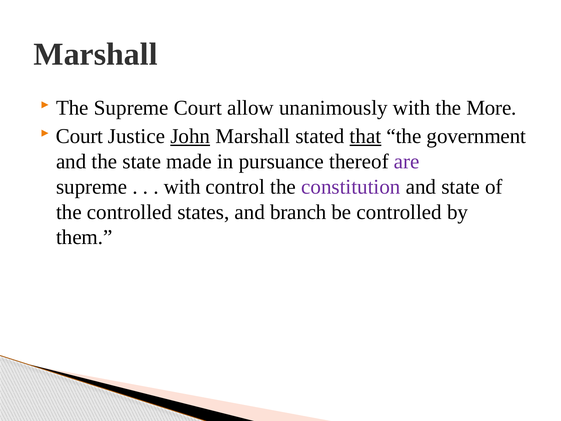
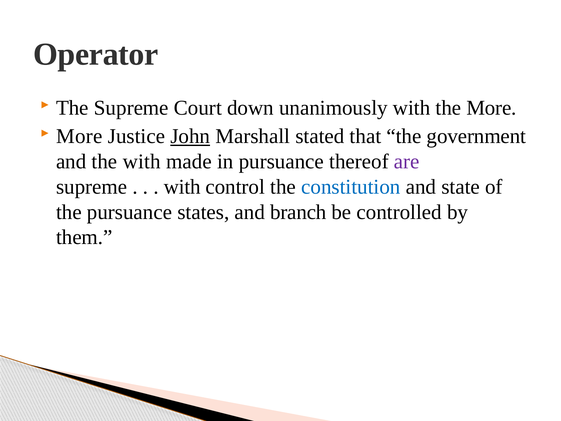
Marshall: Marshall -> Operator (96, 54)
allow: allow -> down (250, 108)
Court: Court -> More (79, 136)
that underline: present -> none (365, 136)
the state: state -> with (142, 161)
constitution colour: purple -> blue (351, 187)
the controlled: controlled -> pursuance (130, 212)
